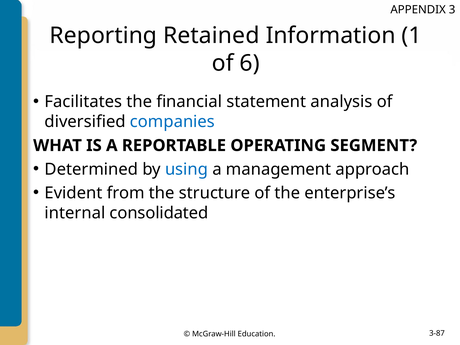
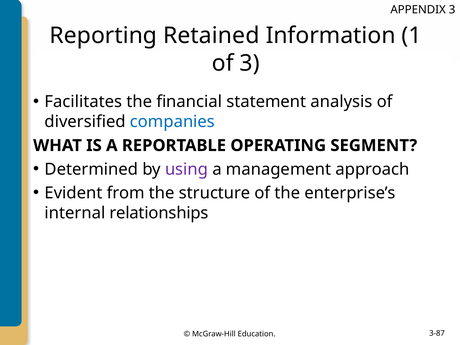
of 6: 6 -> 3 (250, 63)
using colour: blue -> purple (187, 169)
consolidated: consolidated -> relationships (159, 213)
